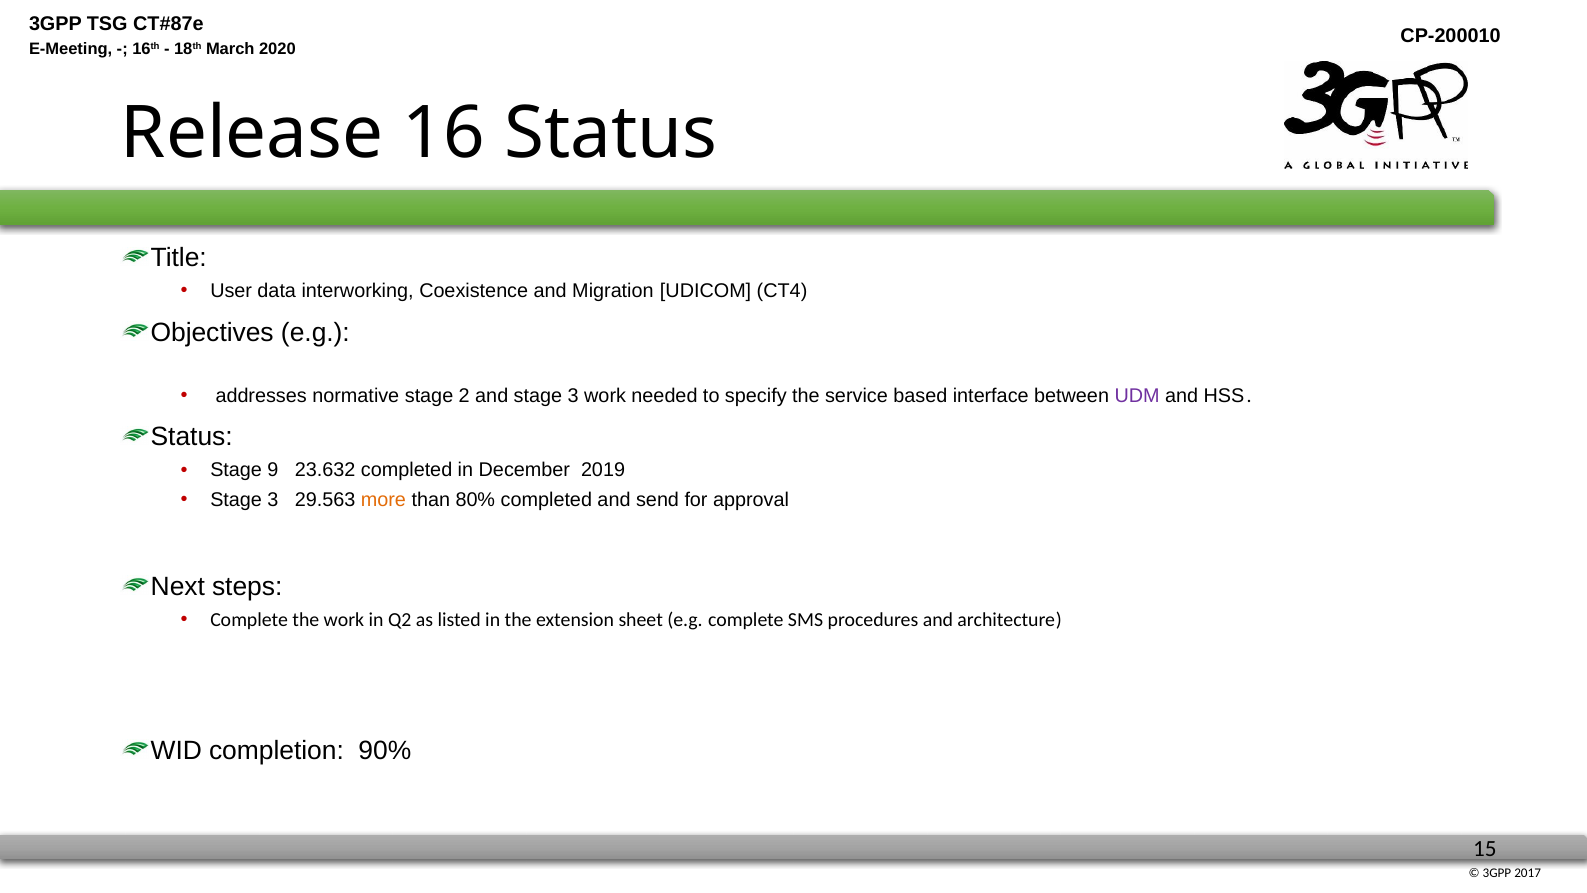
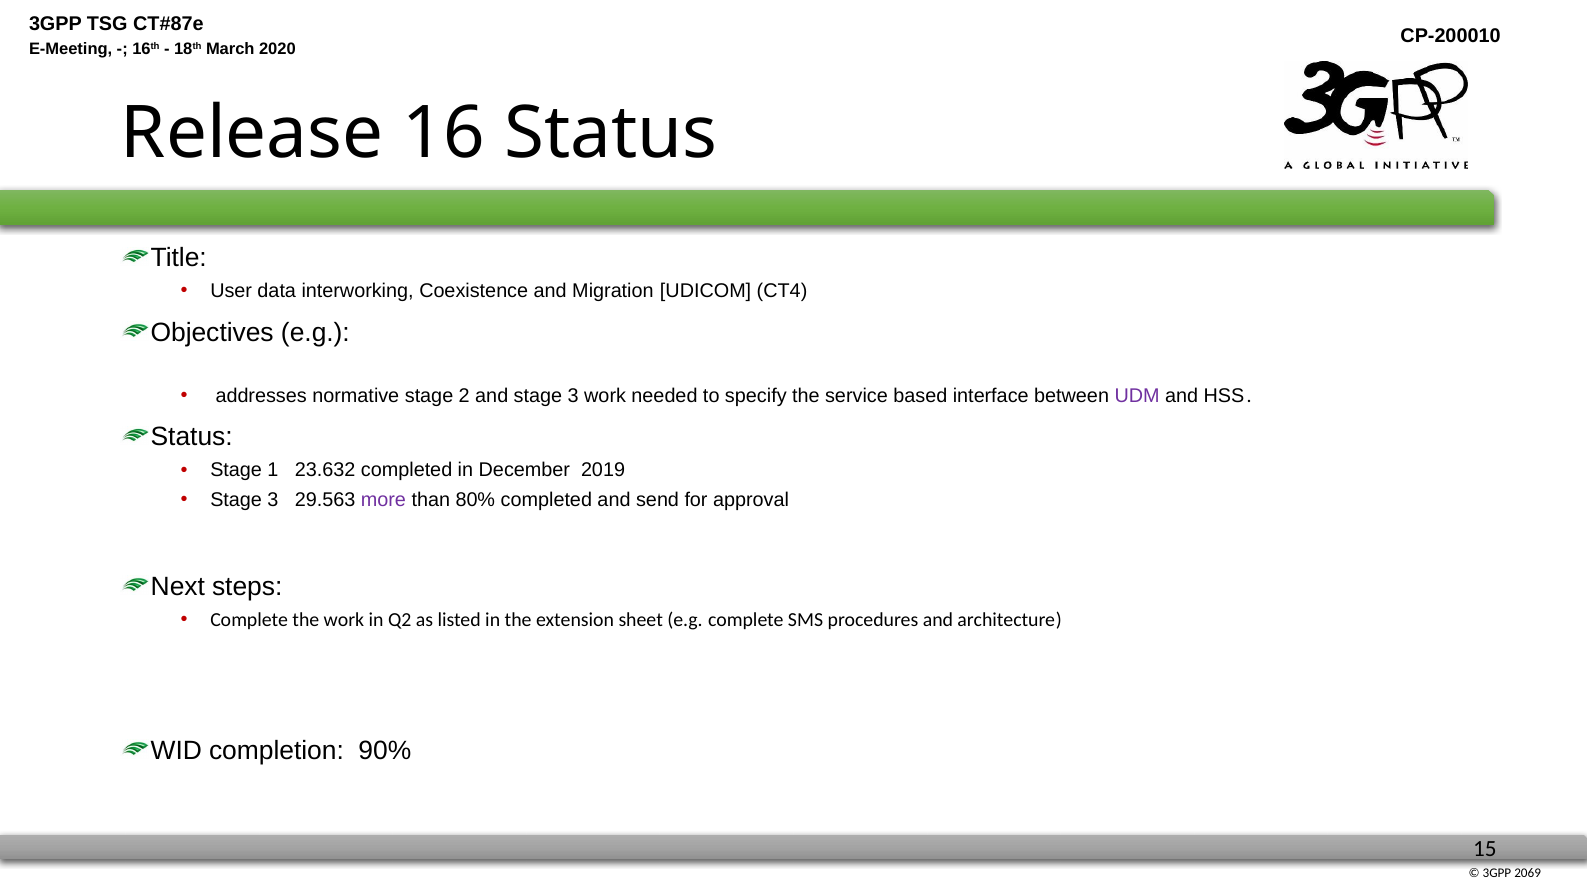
9: 9 -> 1 (273, 470)
more colour: orange -> purple (383, 500)
2017: 2017 -> 2069 (1528, 873)
